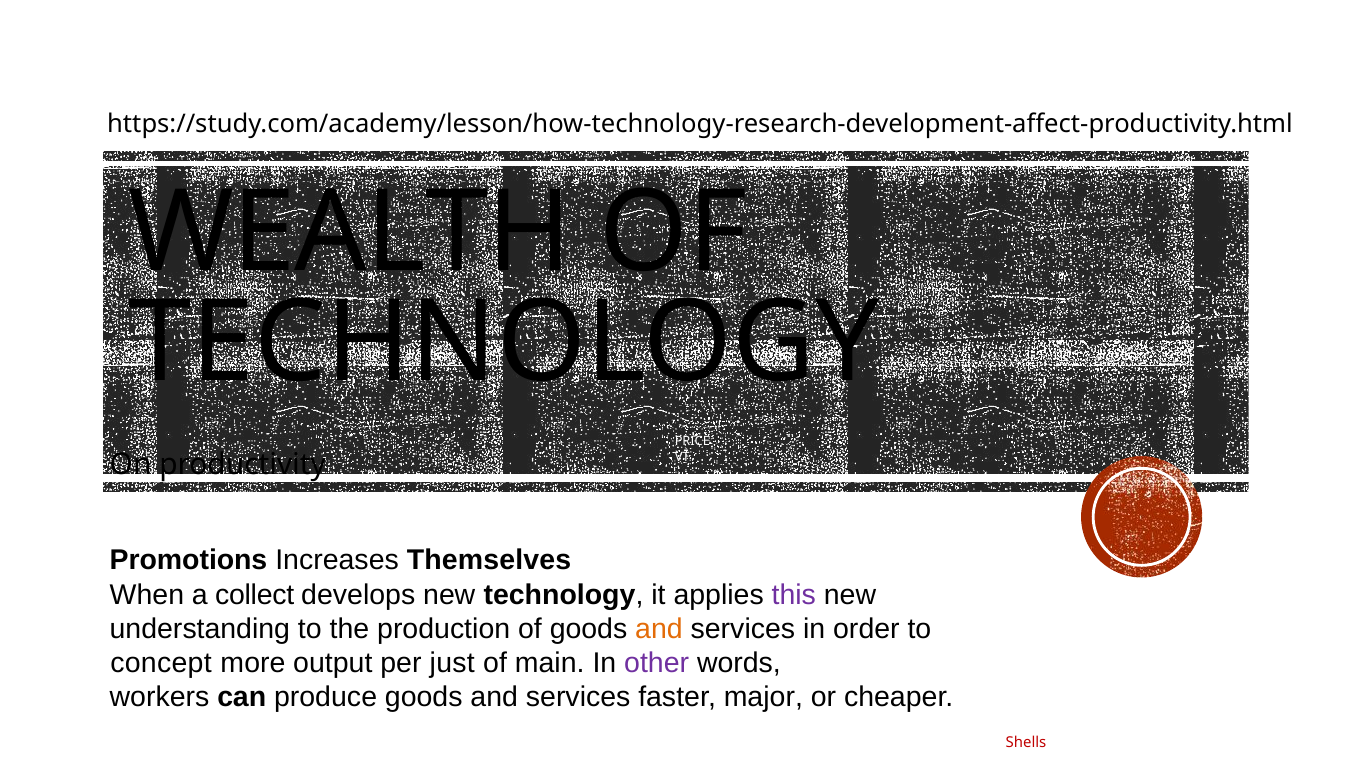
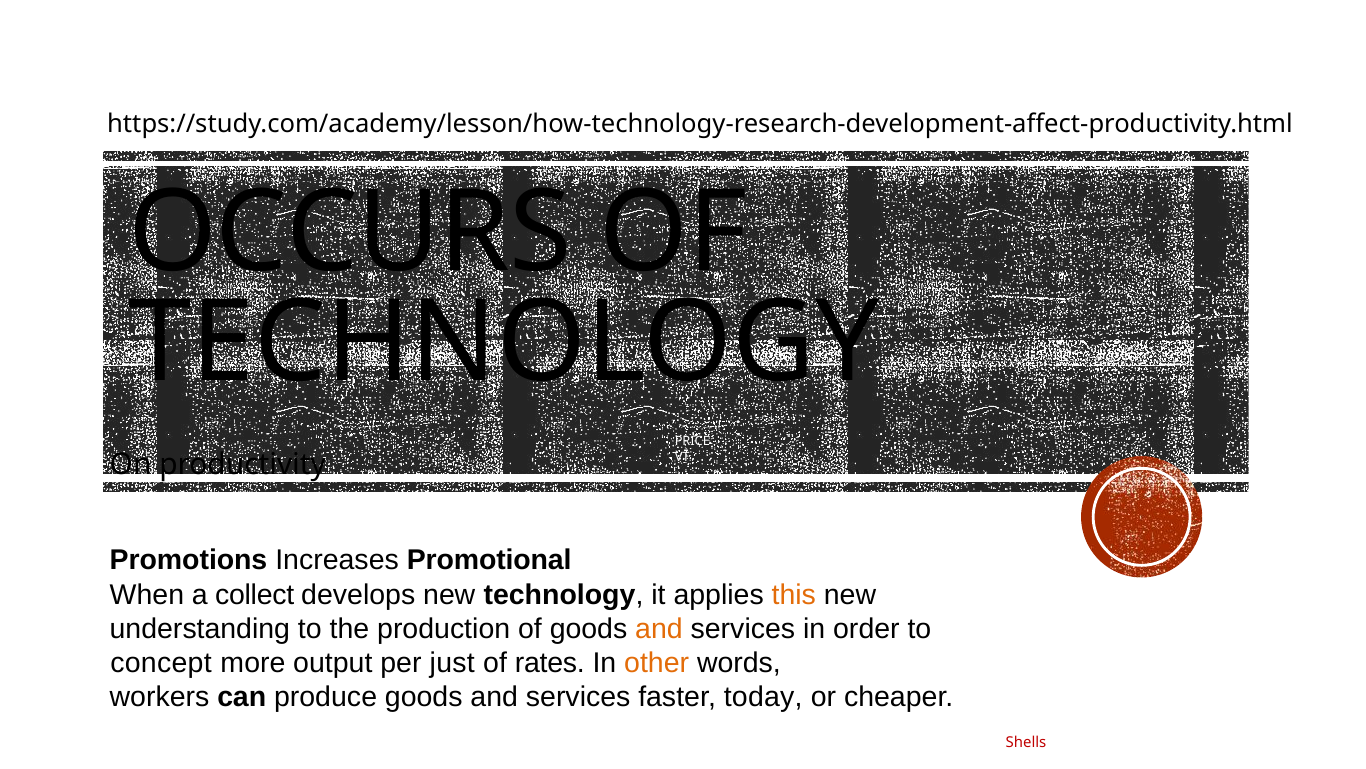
WEALTH: WEALTH -> OCCURS (350, 233)
Themselves: Themselves -> Promotional (489, 560)
this colour: purple -> orange (794, 594)
main: main -> rates (550, 663)
other colour: purple -> orange (657, 663)
major: major -> today (763, 697)
